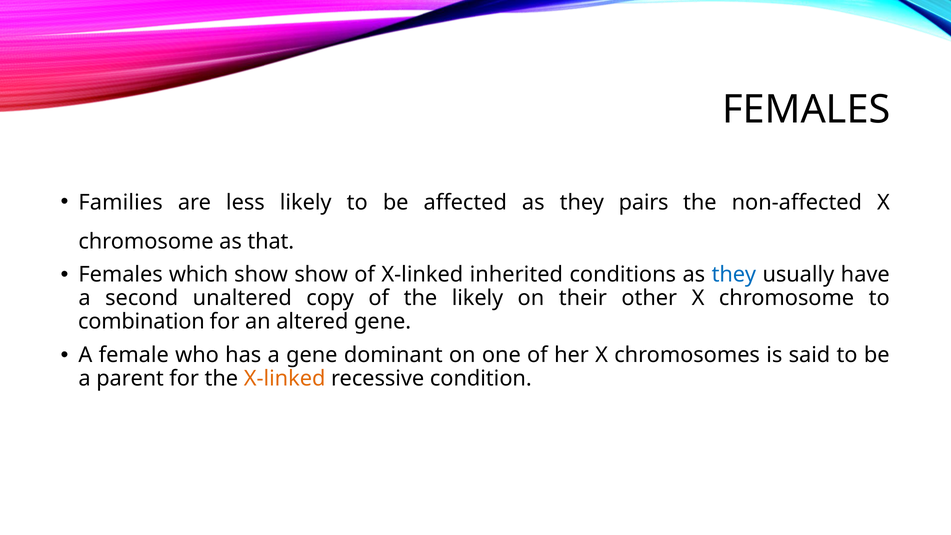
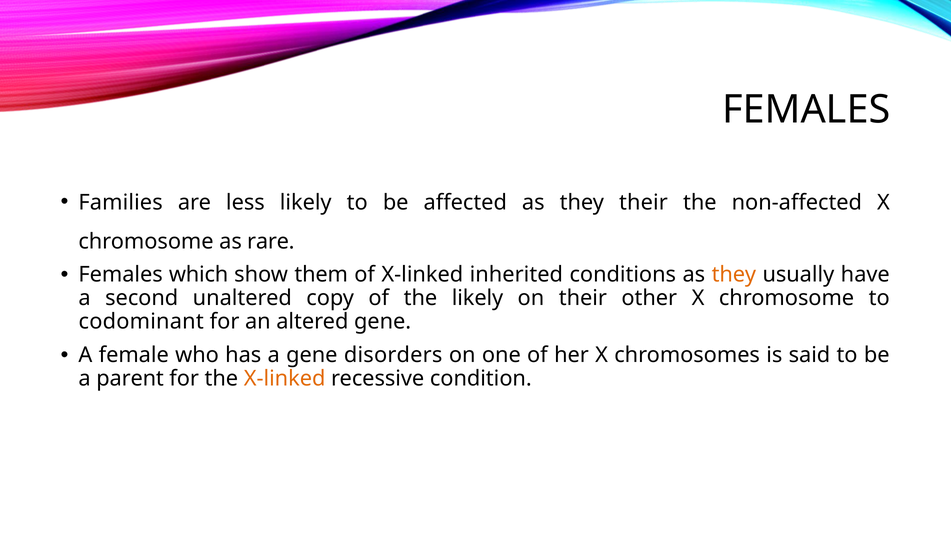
they pairs: pairs -> their (643, 202)
that: that -> rare (271, 242)
show show: show -> them (321, 275)
they colour: blue -> orange (734, 275)
combination: combination -> codominant (141, 322)
dominant: dominant -> disorders (393, 355)
